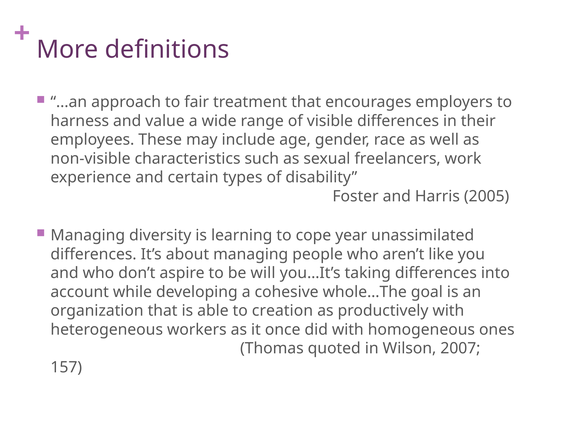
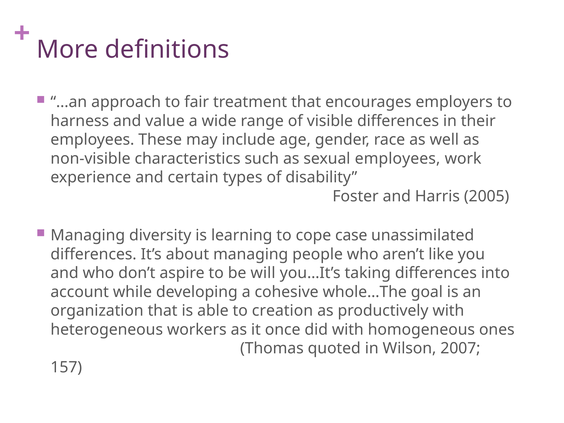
sexual freelancers: freelancers -> employees (397, 159)
year: year -> case (351, 235)
